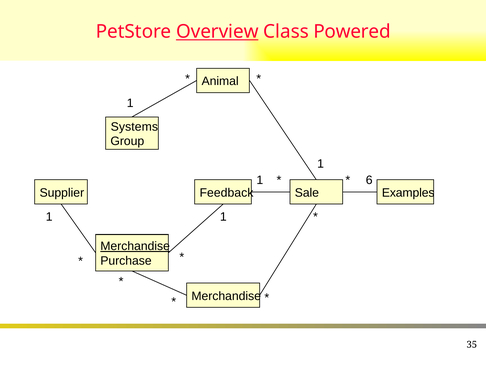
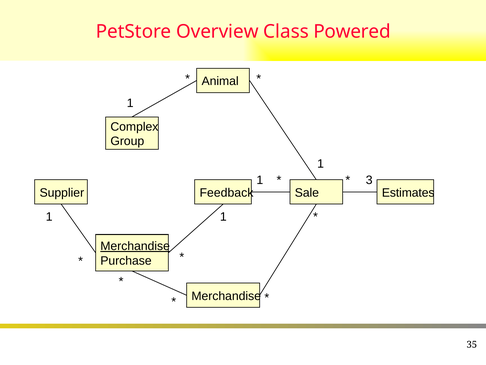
Overview underline: present -> none (217, 32)
Systems: Systems -> Complex (134, 126)
6: 6 -> 3 (369, 180)
Examples: Examples -> Estimates (408, 192)
